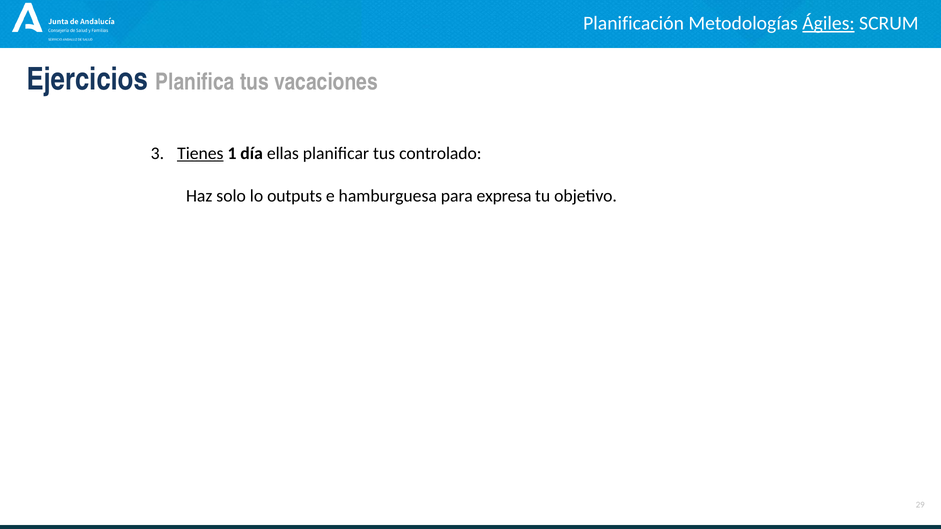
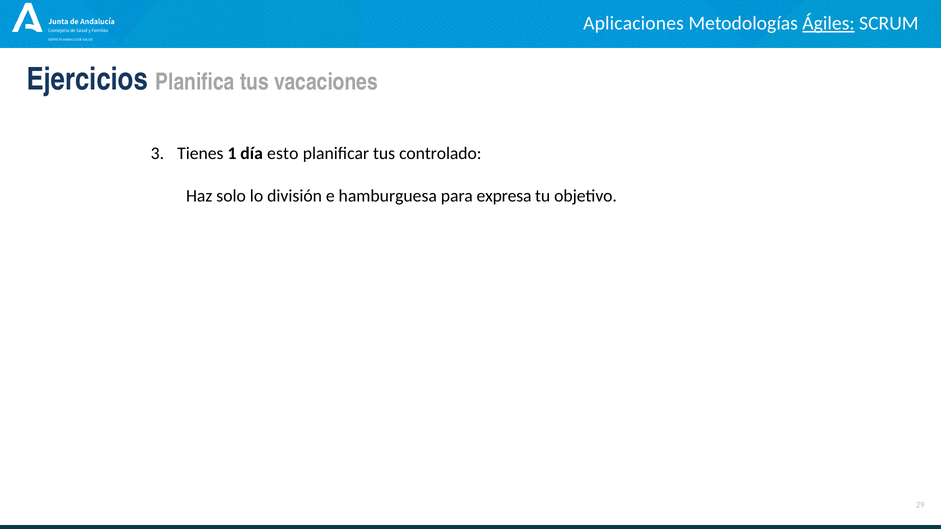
Planificación: Planificación -> Aplicaciones (633, 23)
Tienes underline: present -> none (200, 154)
ellas: ellas -> esto (283, 154)
outputs: outputs -> división (295, 196)
